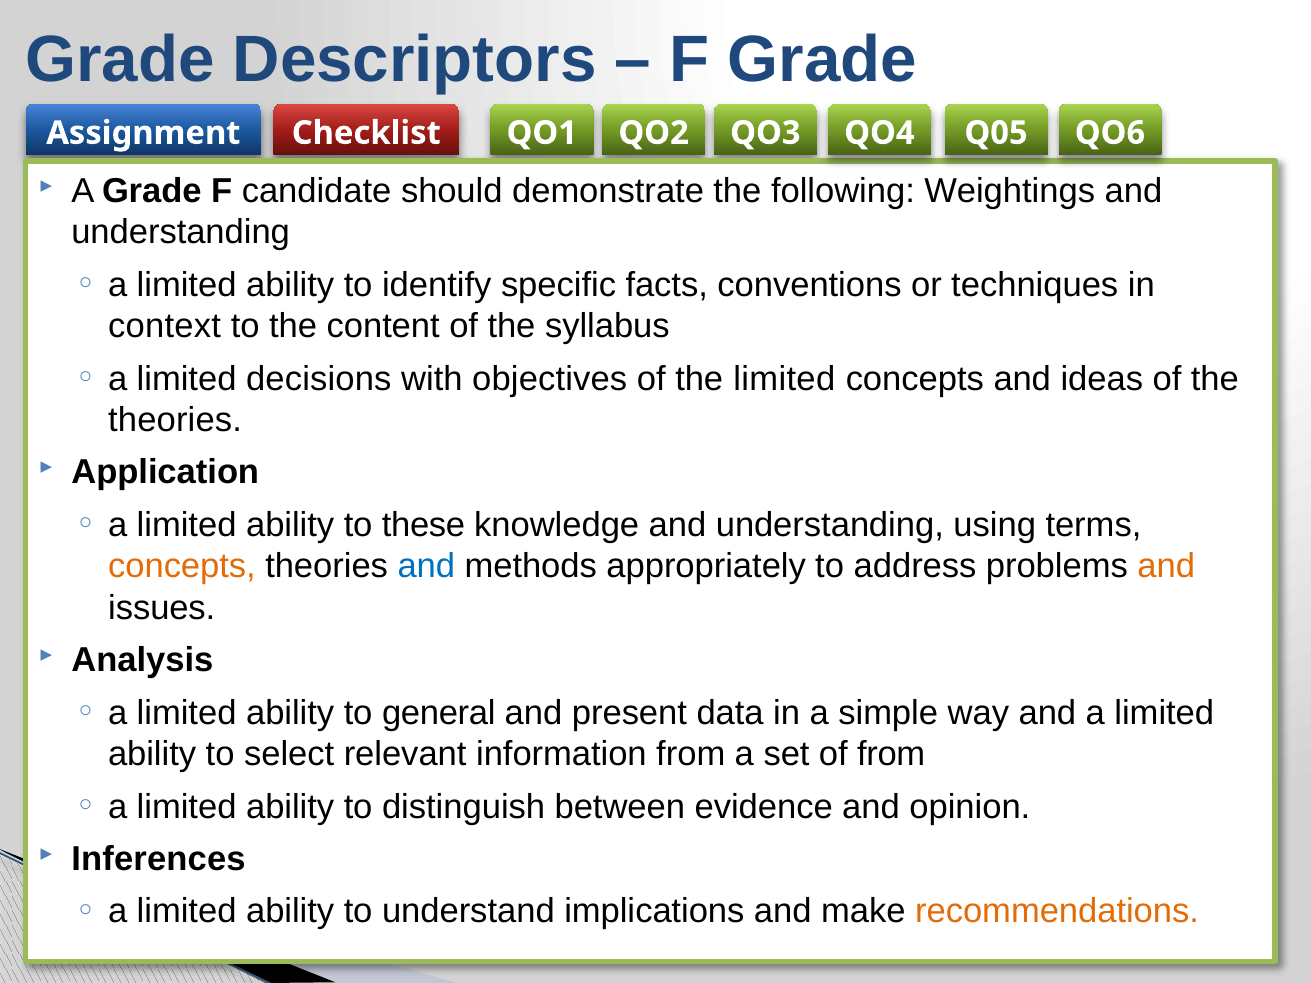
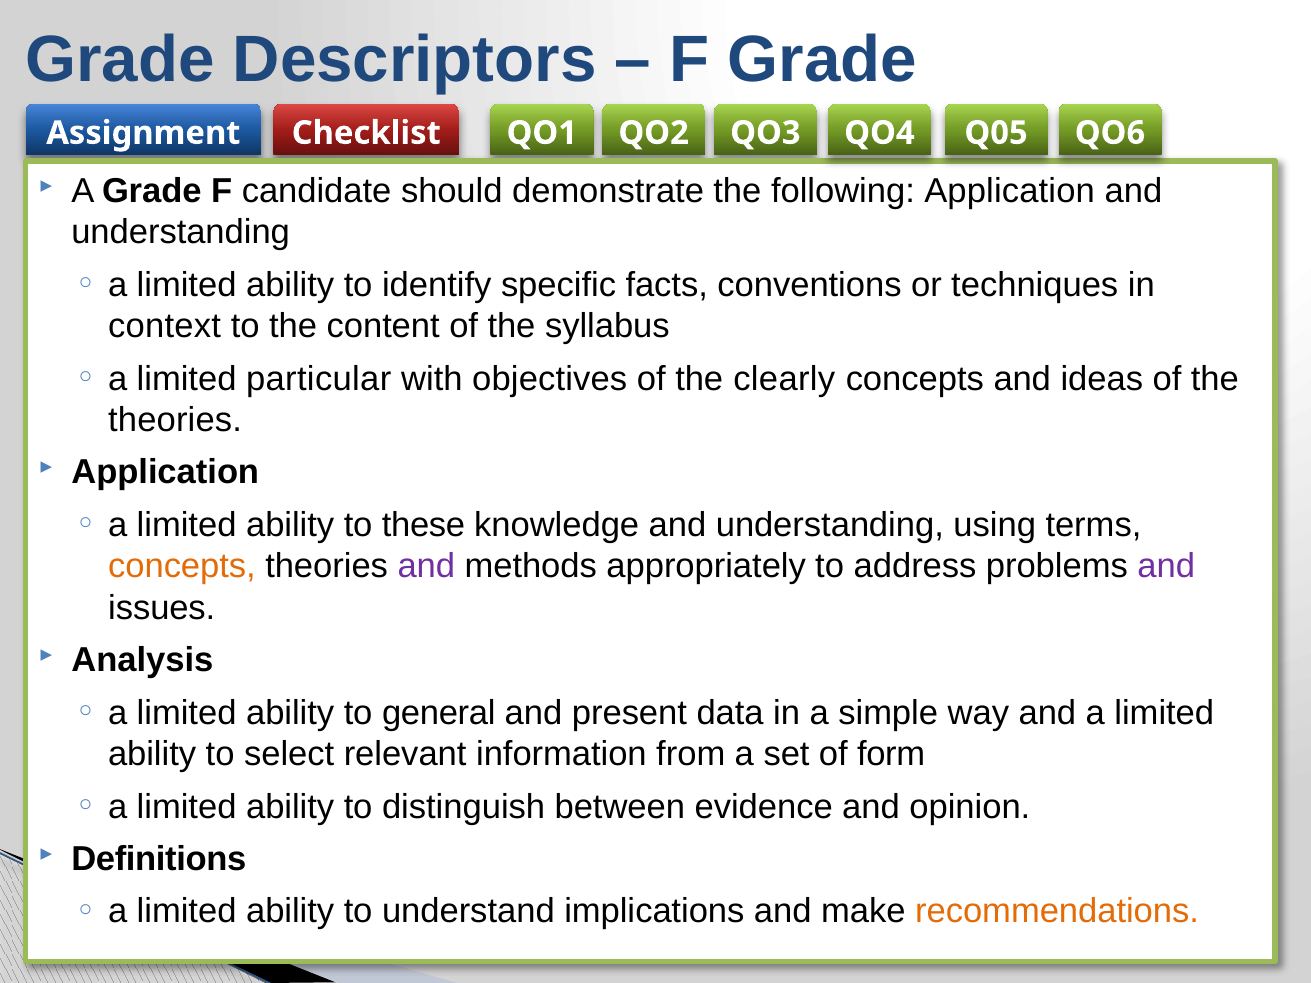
following Weightings: Weightings -> Application (1010, 191)
decisions: decisions -> particular (319, 379)
the limited: limited -> clearly (784, 379)
and colour: blue -> purple (426, 567)
and colour: orange -> purple (1166, 567)
of from: from -> form (891, 754)
Inferences: Inferences -> Definitions (159, 859)
